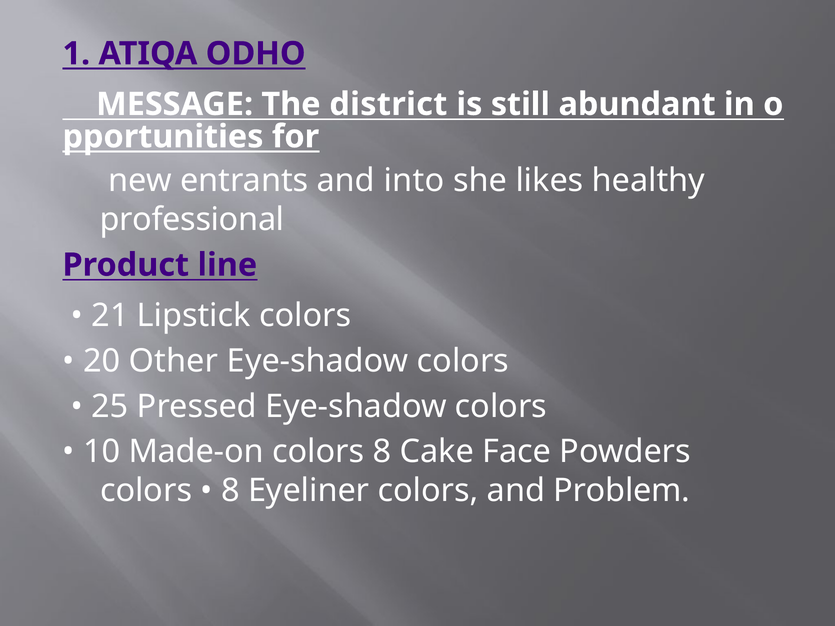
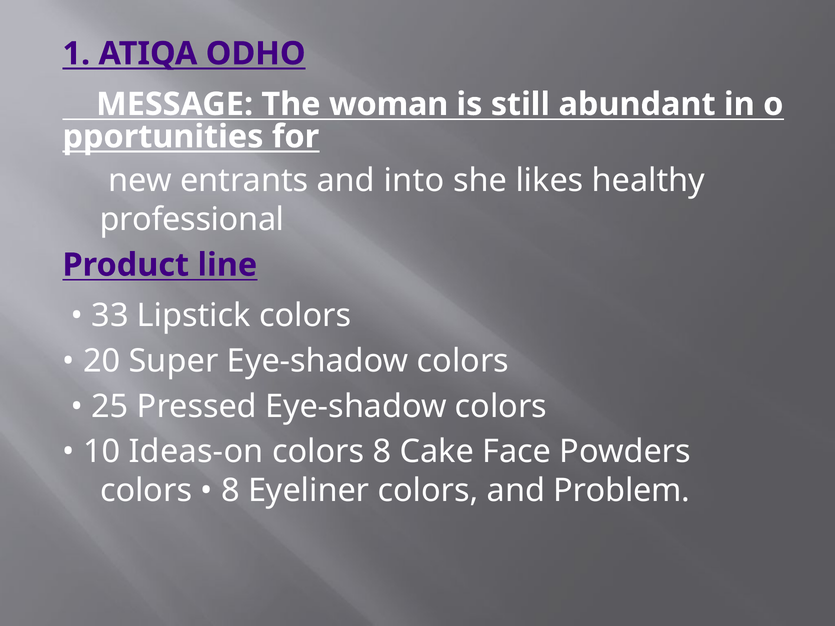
district: district -> woman (389, 104)
21: 21 -> 33 (110, 316)
Other: Other -> Super (174, 361)
Made-on: Made-on -> Ideas-on (196, 452)
